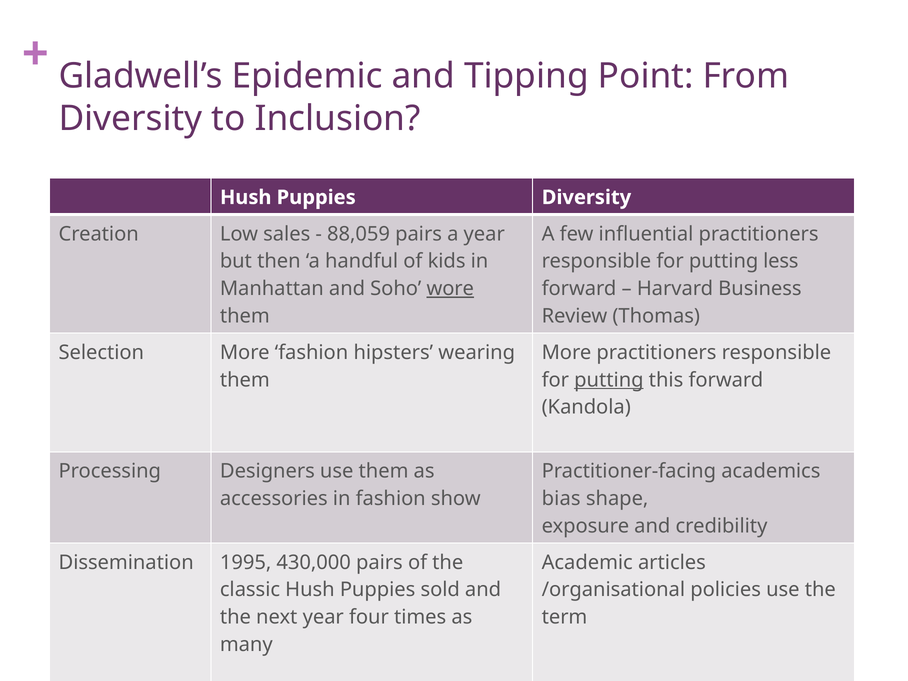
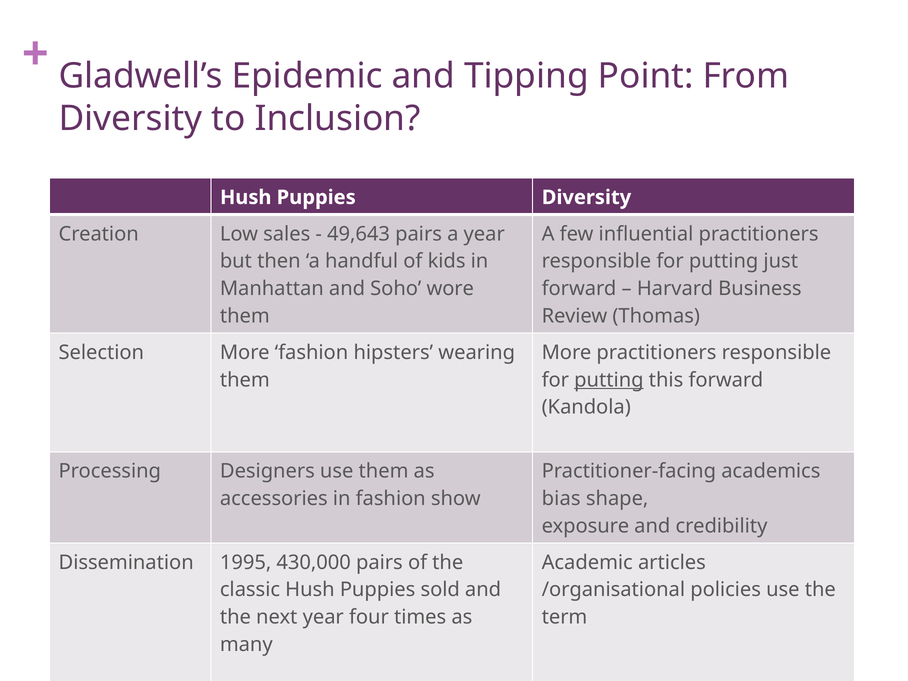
88,059: 88,059 -> 49,643 (358, 234)
less: less -> just (781, 261)
wore underline: present -> none (450, 289)
